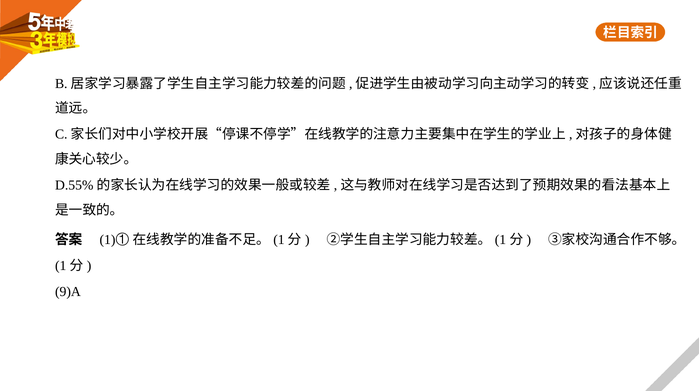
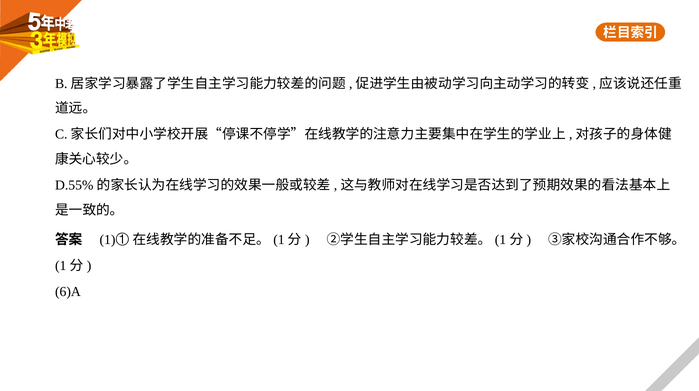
9)A: 9)A -> 6)A (68, 292)
